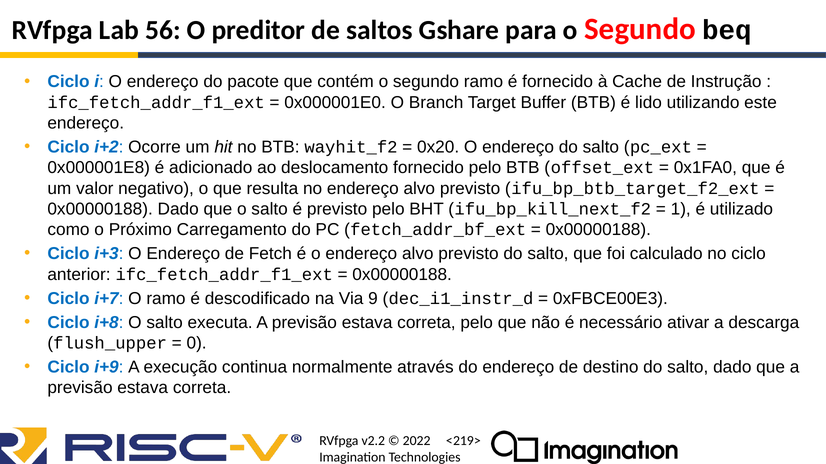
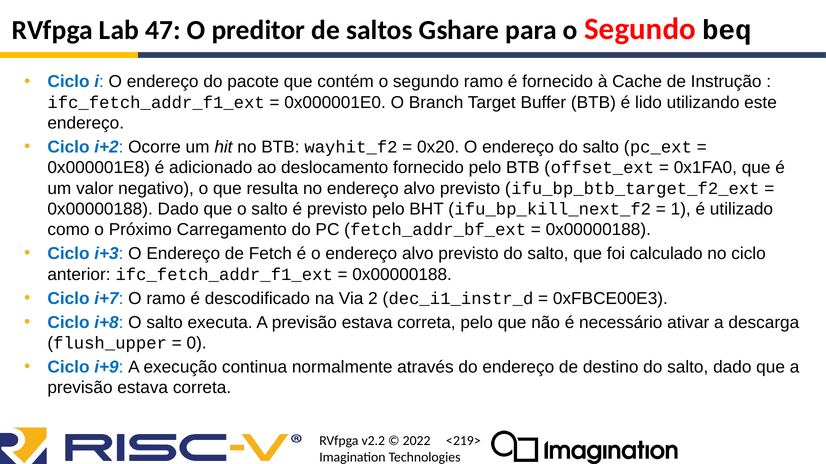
56: 56 -> 47 (163, 30)
9: 9 -> 2 (373, 299)
